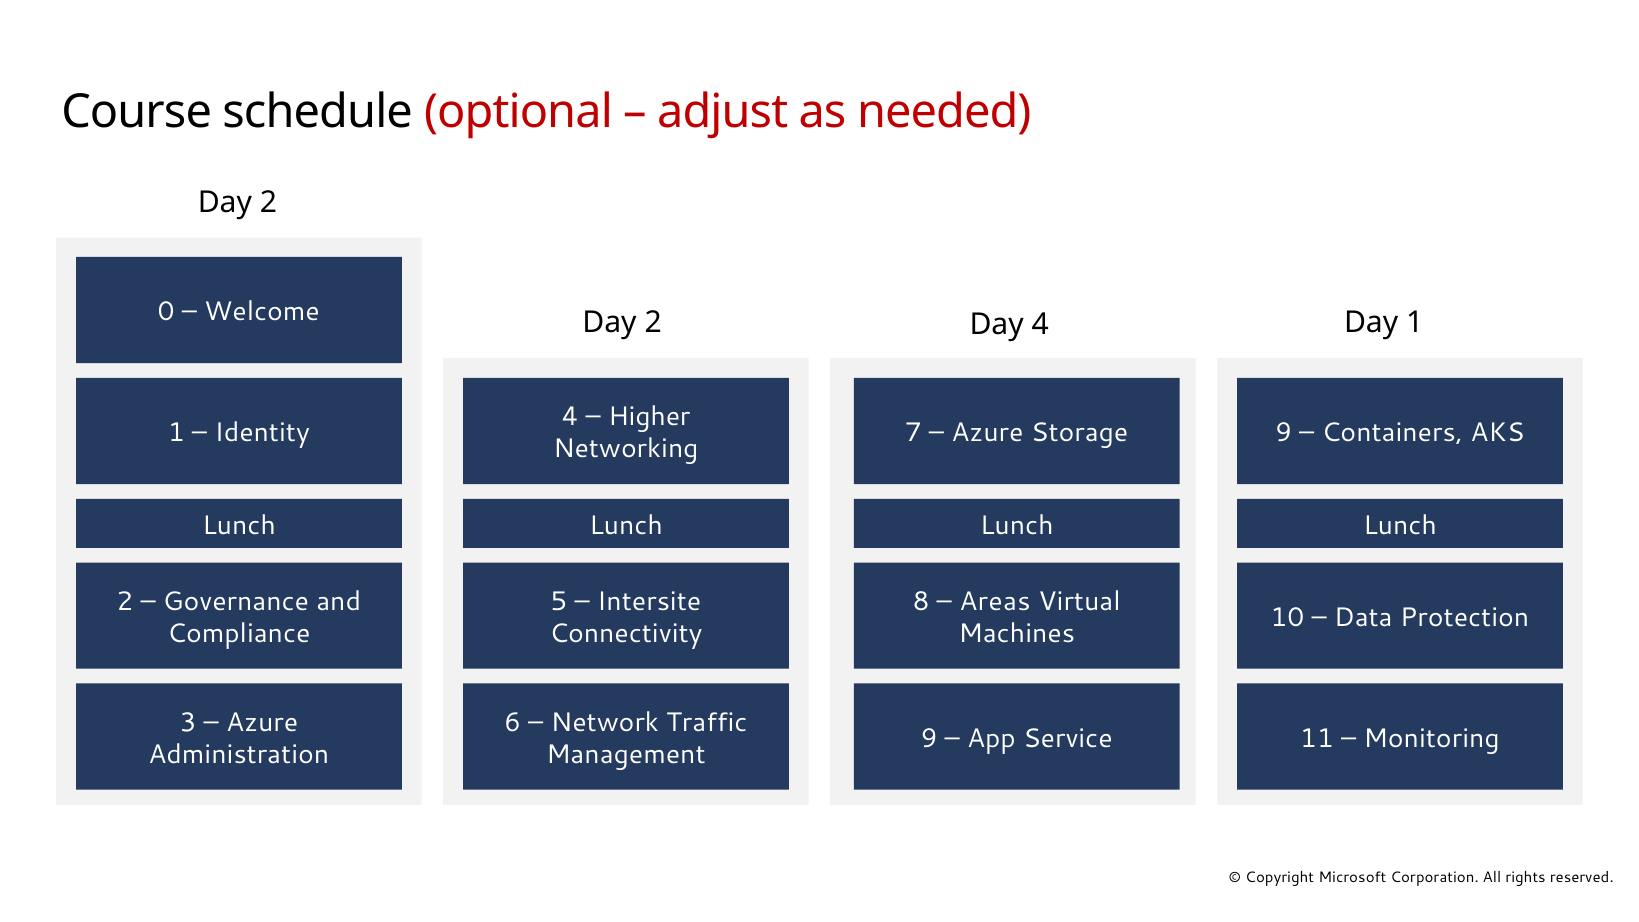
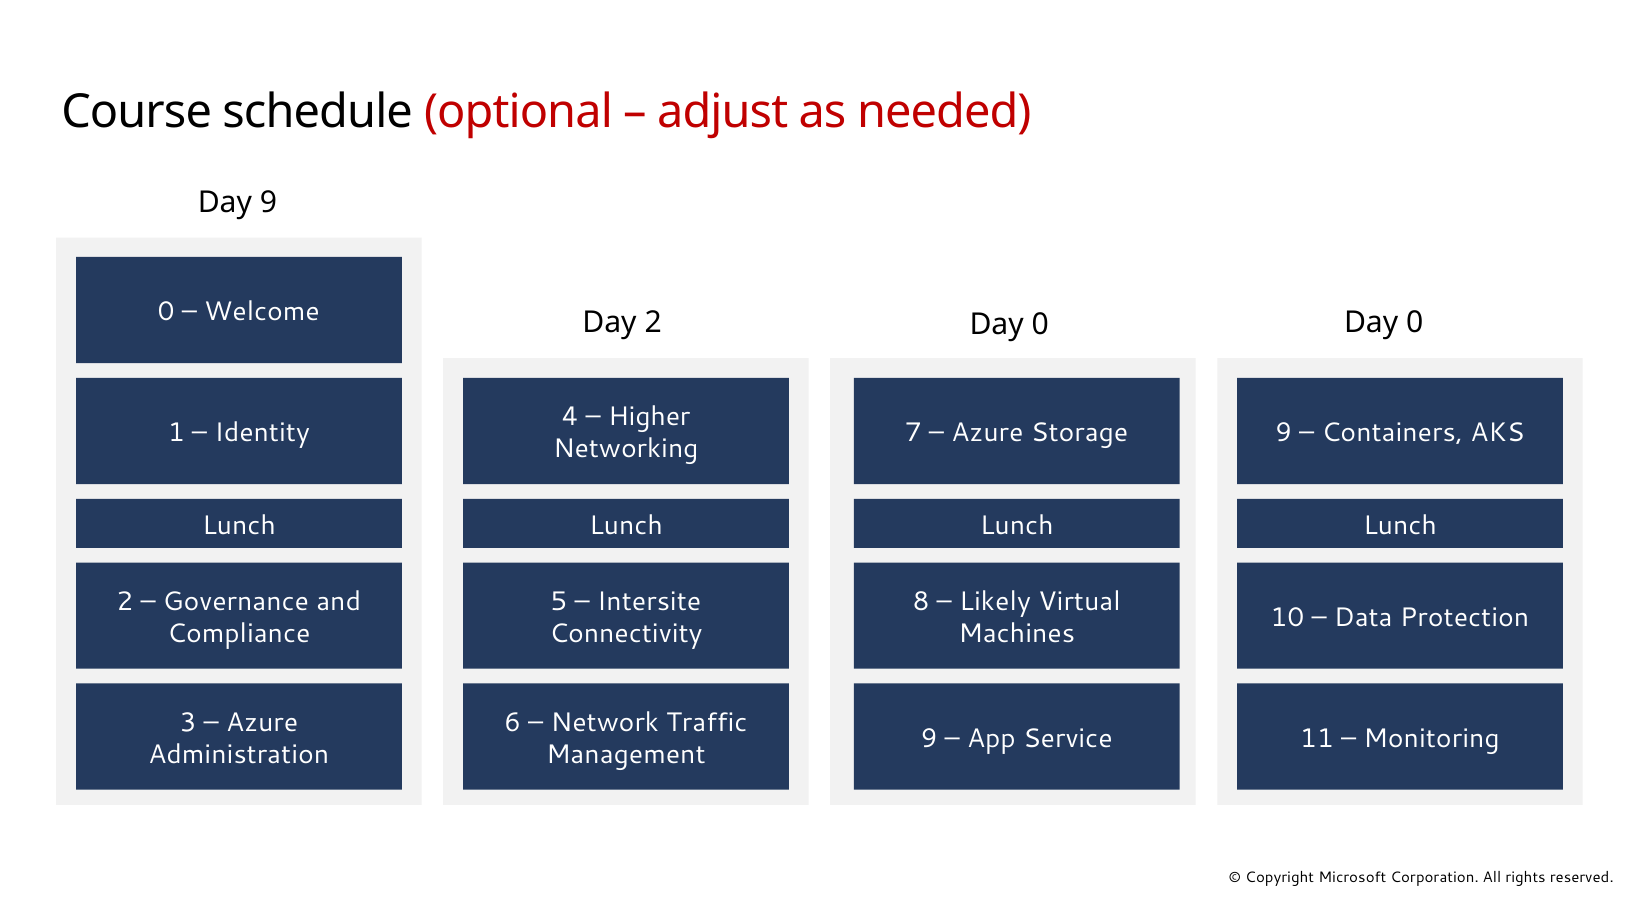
2: 2 -> 9 (268, 202)
1: 1 -> 0 (1415, 323)
4: 4 -> 0 (1040, 324)
Areas: Areas -> Likely (995, 601)
